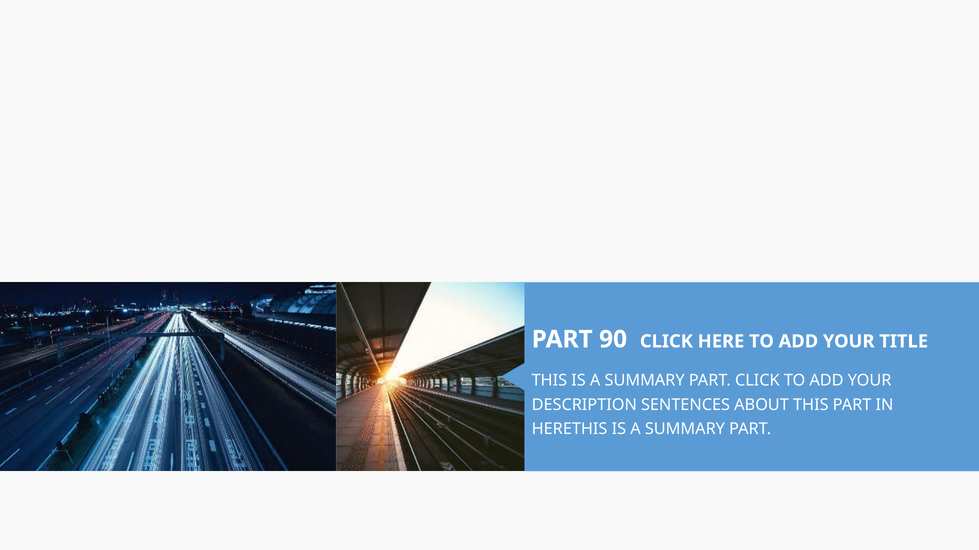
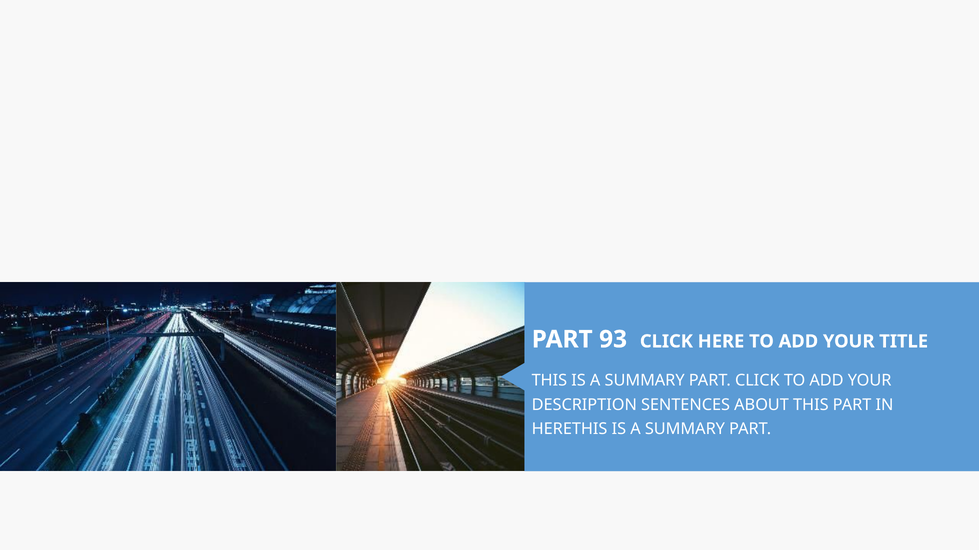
90: 90 -> 93 (613, 340)
